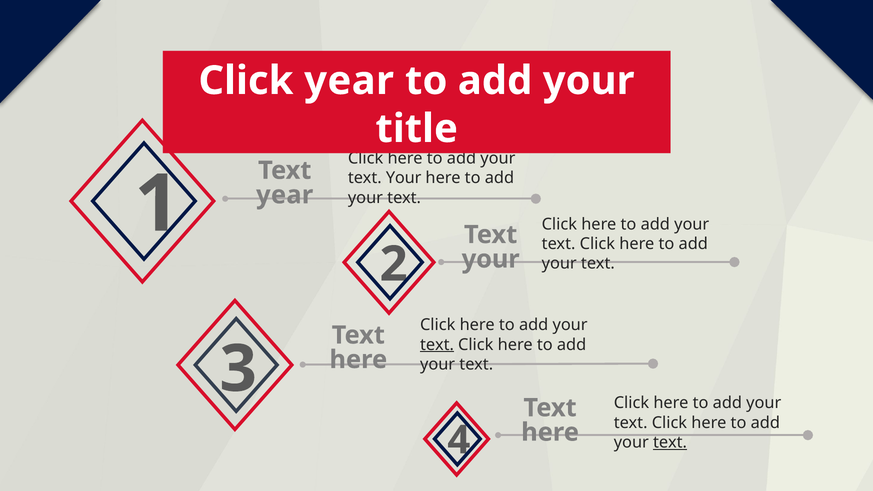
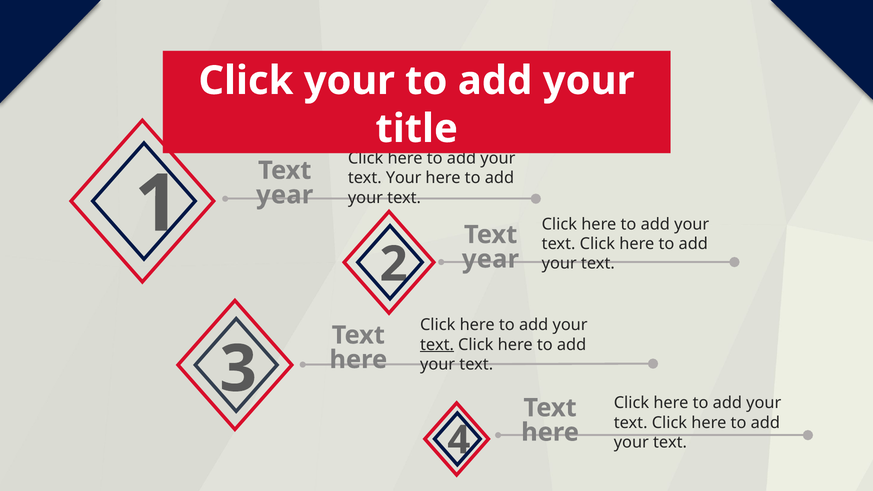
Click year: year -> your (349, 81)
your: your -> year (490, 259)
text underline: present -> none (670, 442)
